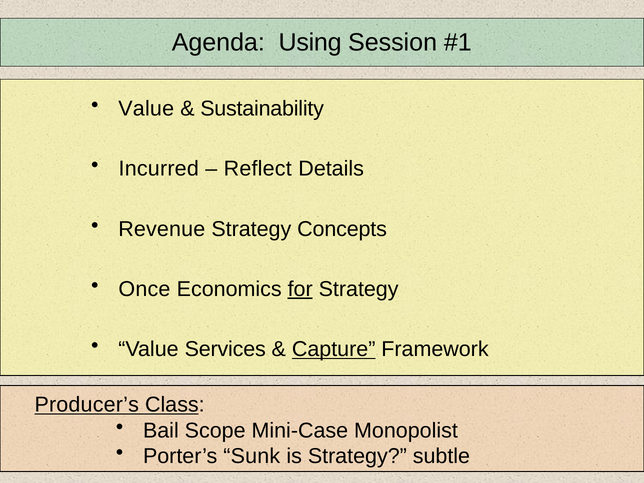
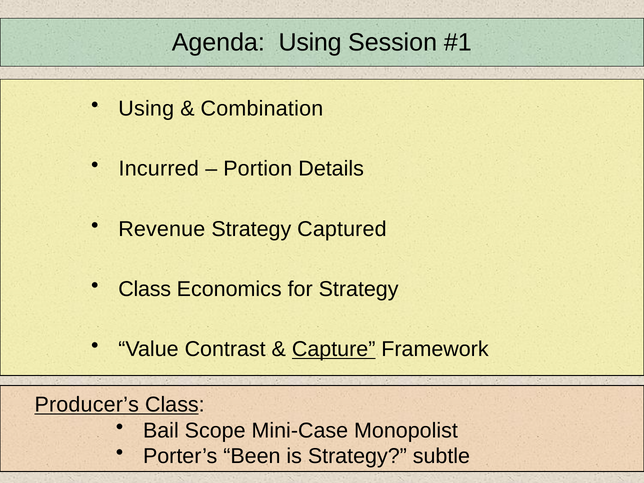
Value: Value -> Using (146, 109)
Sustainability: Sustainability -> Combination (262, 109)
Reflect: Reflect -> Portion (258, 169)
Concepts: Concepts -> Captured (342, 229)
Once: Once -> Class (145, 289)
for underline: present -> none (300, 289)
Services: Services -> Contrast (225, 349)
Sunk: Sunk -> Been (252, 456)
